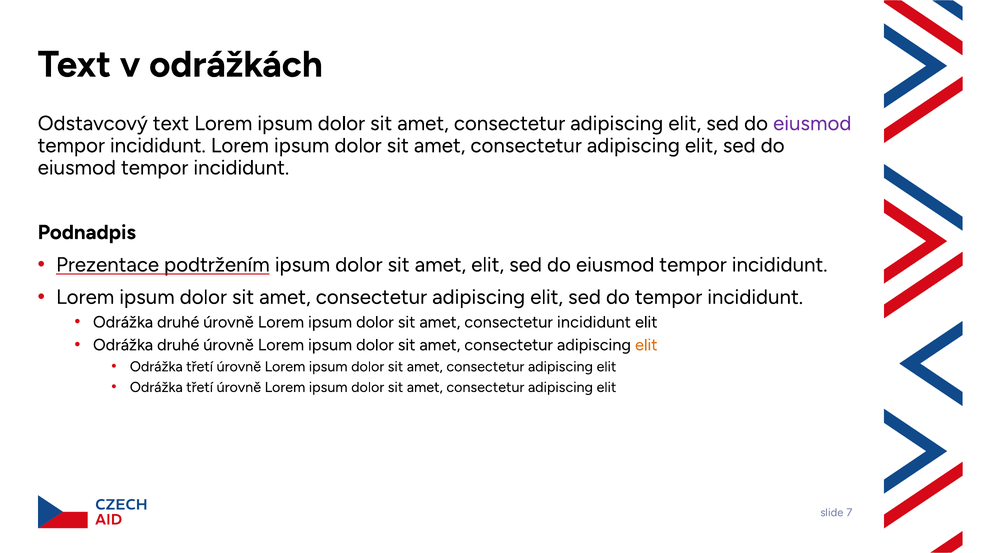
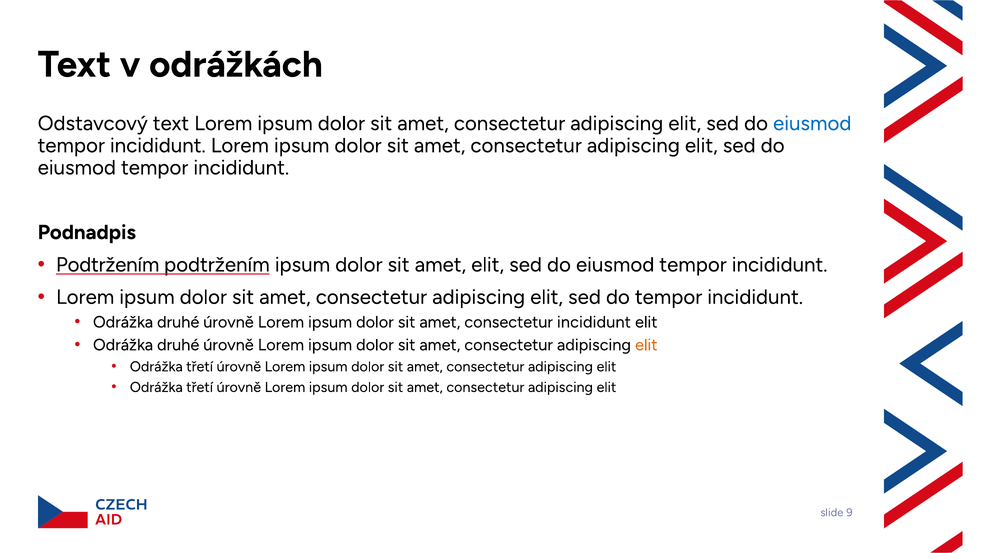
eiusmod colour: purple -> blue (812, 123)
Prezentace: Prezentace -> Podtržením (108, 265)
7: 7 -> 9 (849, 512)
